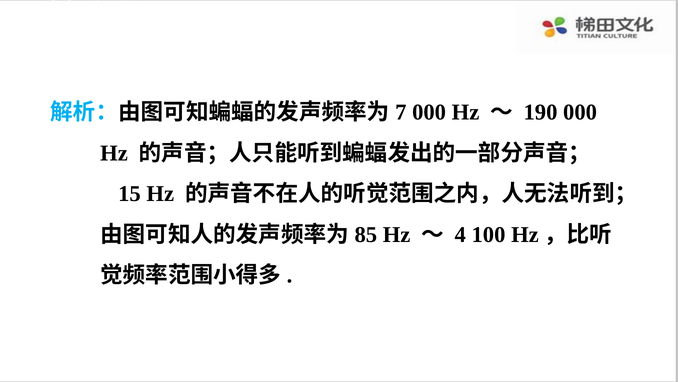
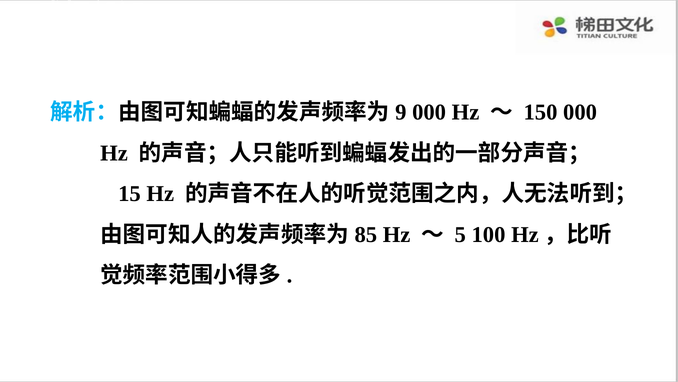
7: 7 -> 9 (401, 112)
190: 190 -> 150 (541, 112)
4: 4 -> 5 (460, 234)
